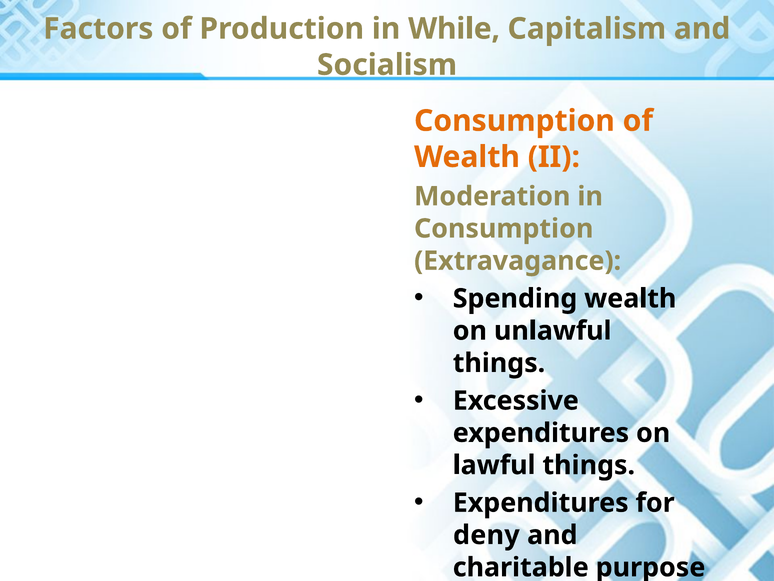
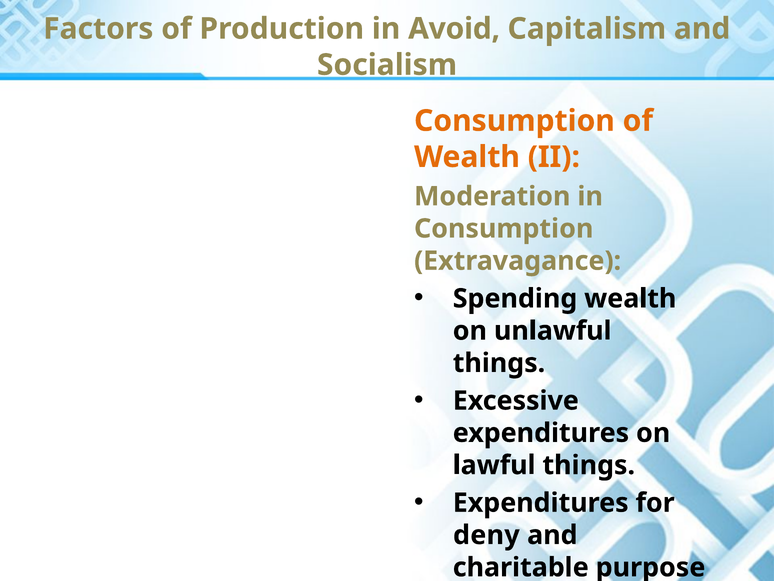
While: While -> Avoid (454, 29)
